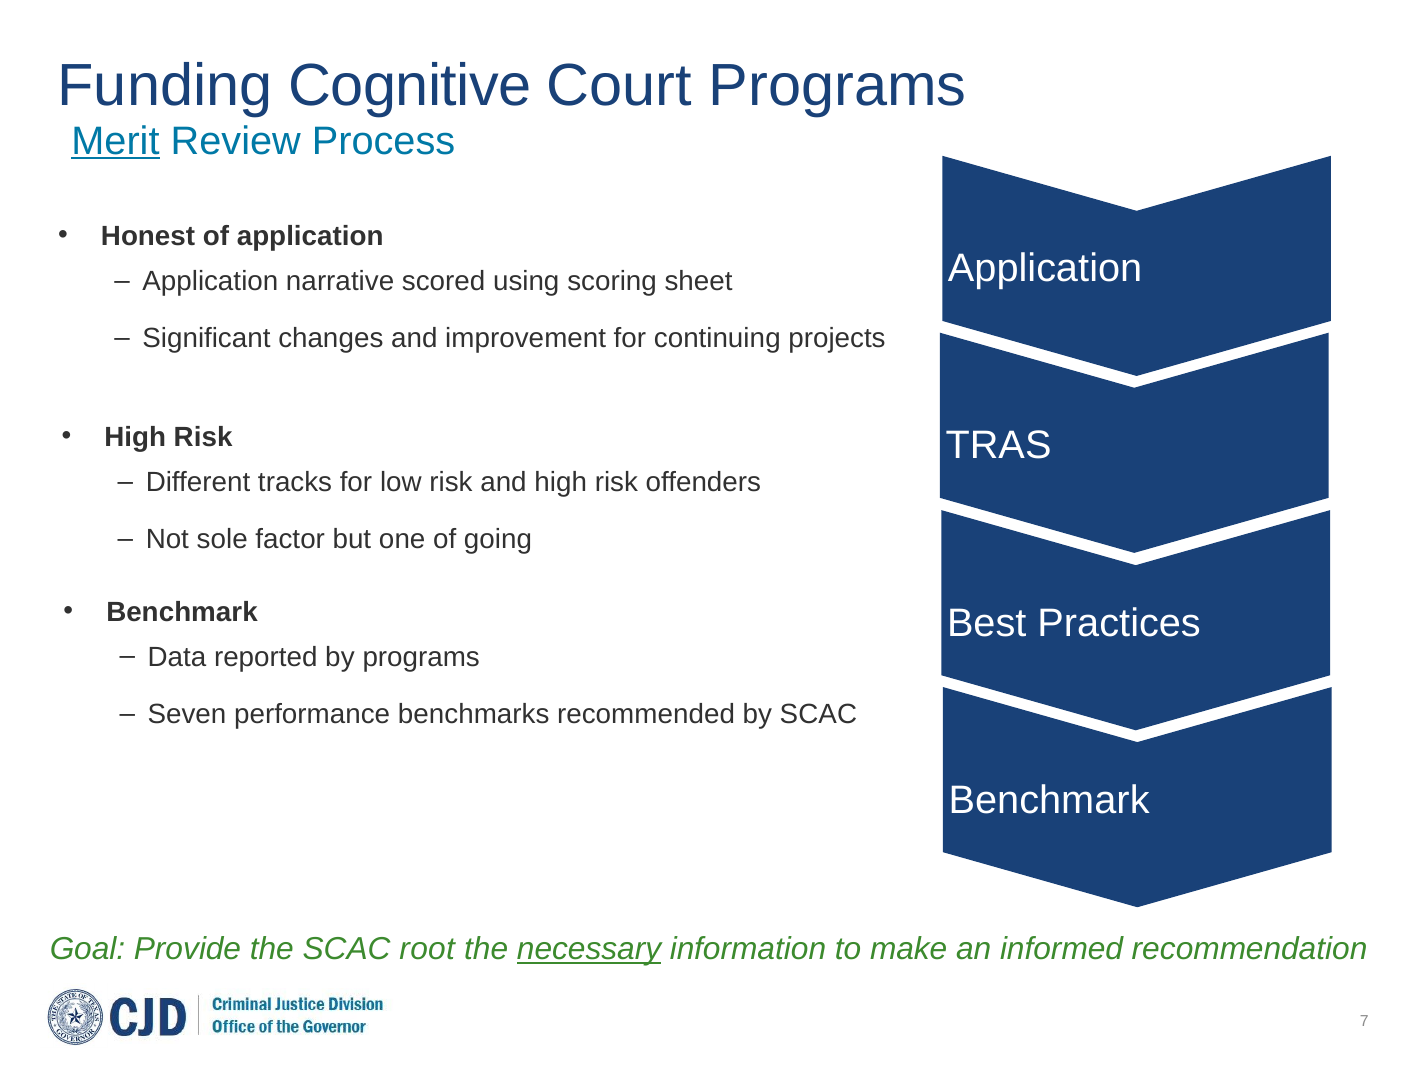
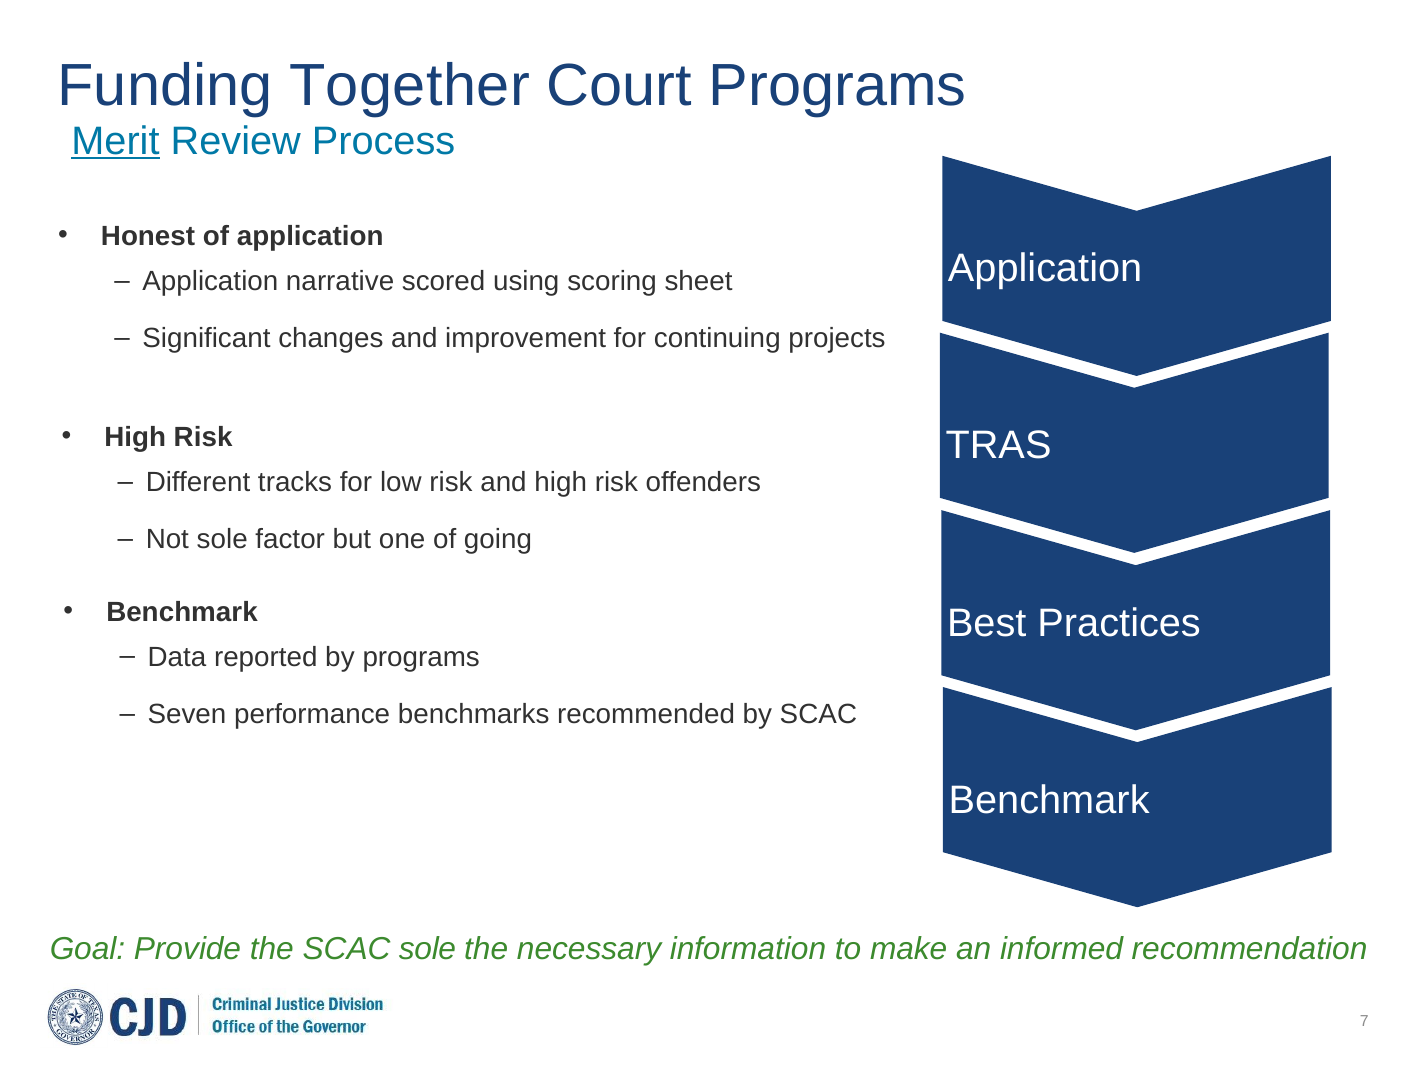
Cognitive: Cognitive -> Together (409, 86)
SCAC root: root -> sole (428, 949)
necessary underline: present -> none (589, 949)
